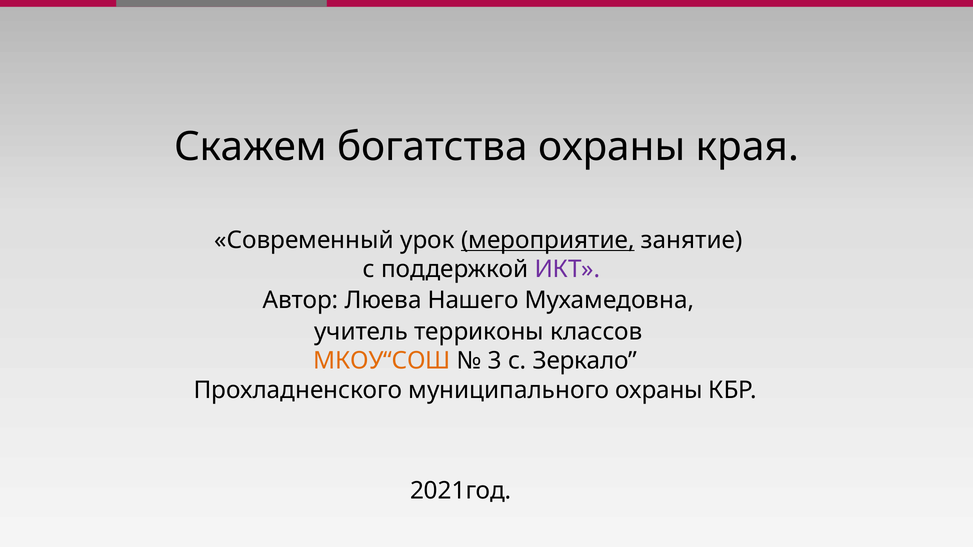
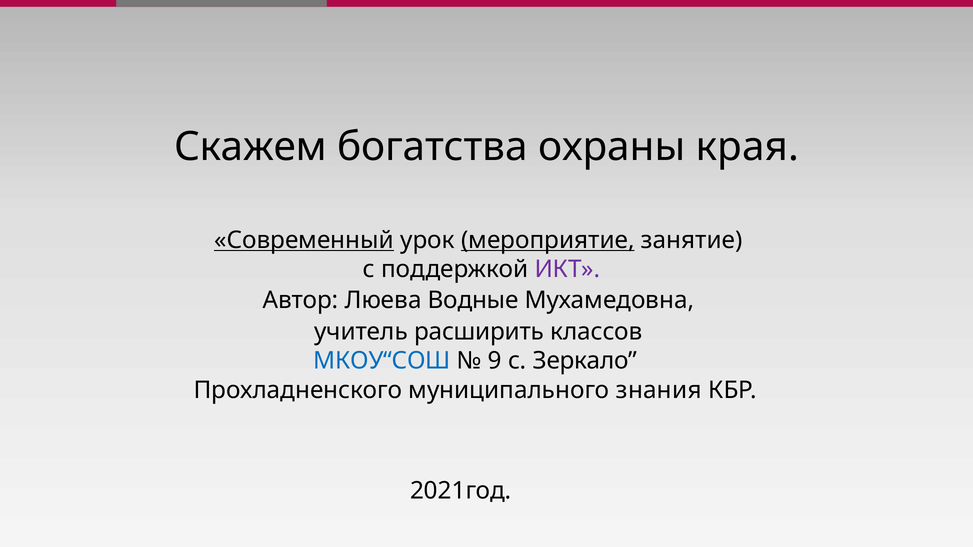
Современный underline: none -> present (304, 240)
Нашего: Нашего -> Водные (473, 301)
терриконы: терриконы -> расширить (479, 332)
МКОУ“СОШ colour: orange -> blue (382, 361)
3: 3 -> 9 (495, 361)
муниципального охраны: охраны -> знания (659, 390)
